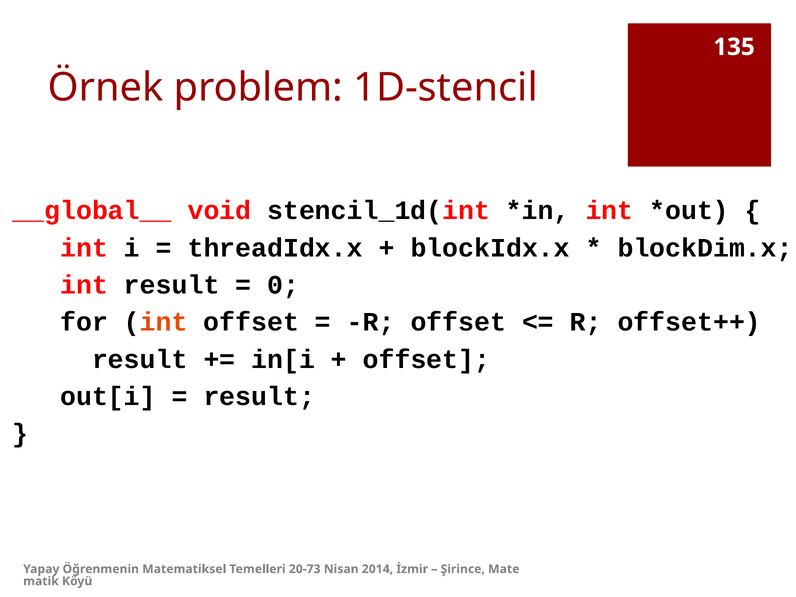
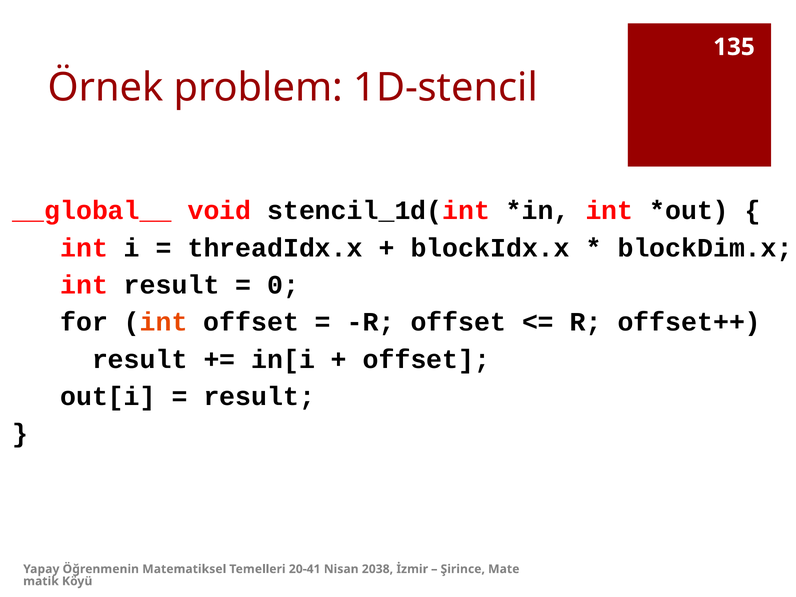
20-73: 20-73 -> 20-41 (305, 569)
2014: 2014 -> 2038 (377, 569)
